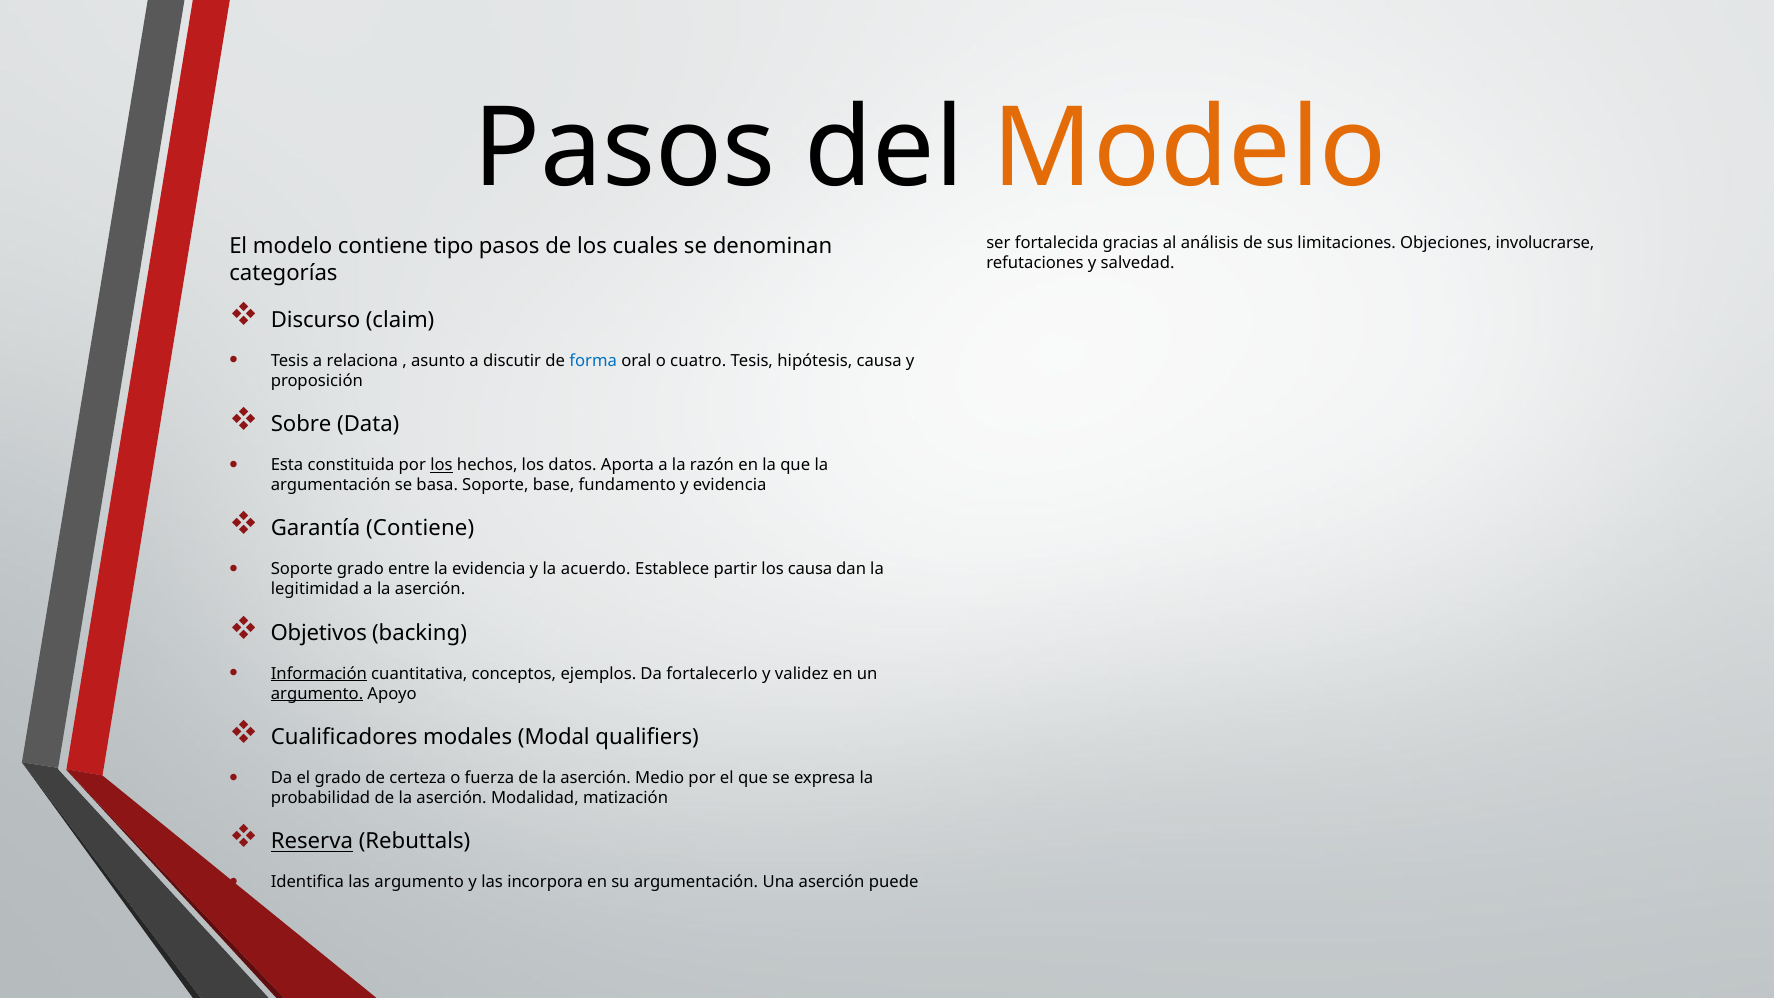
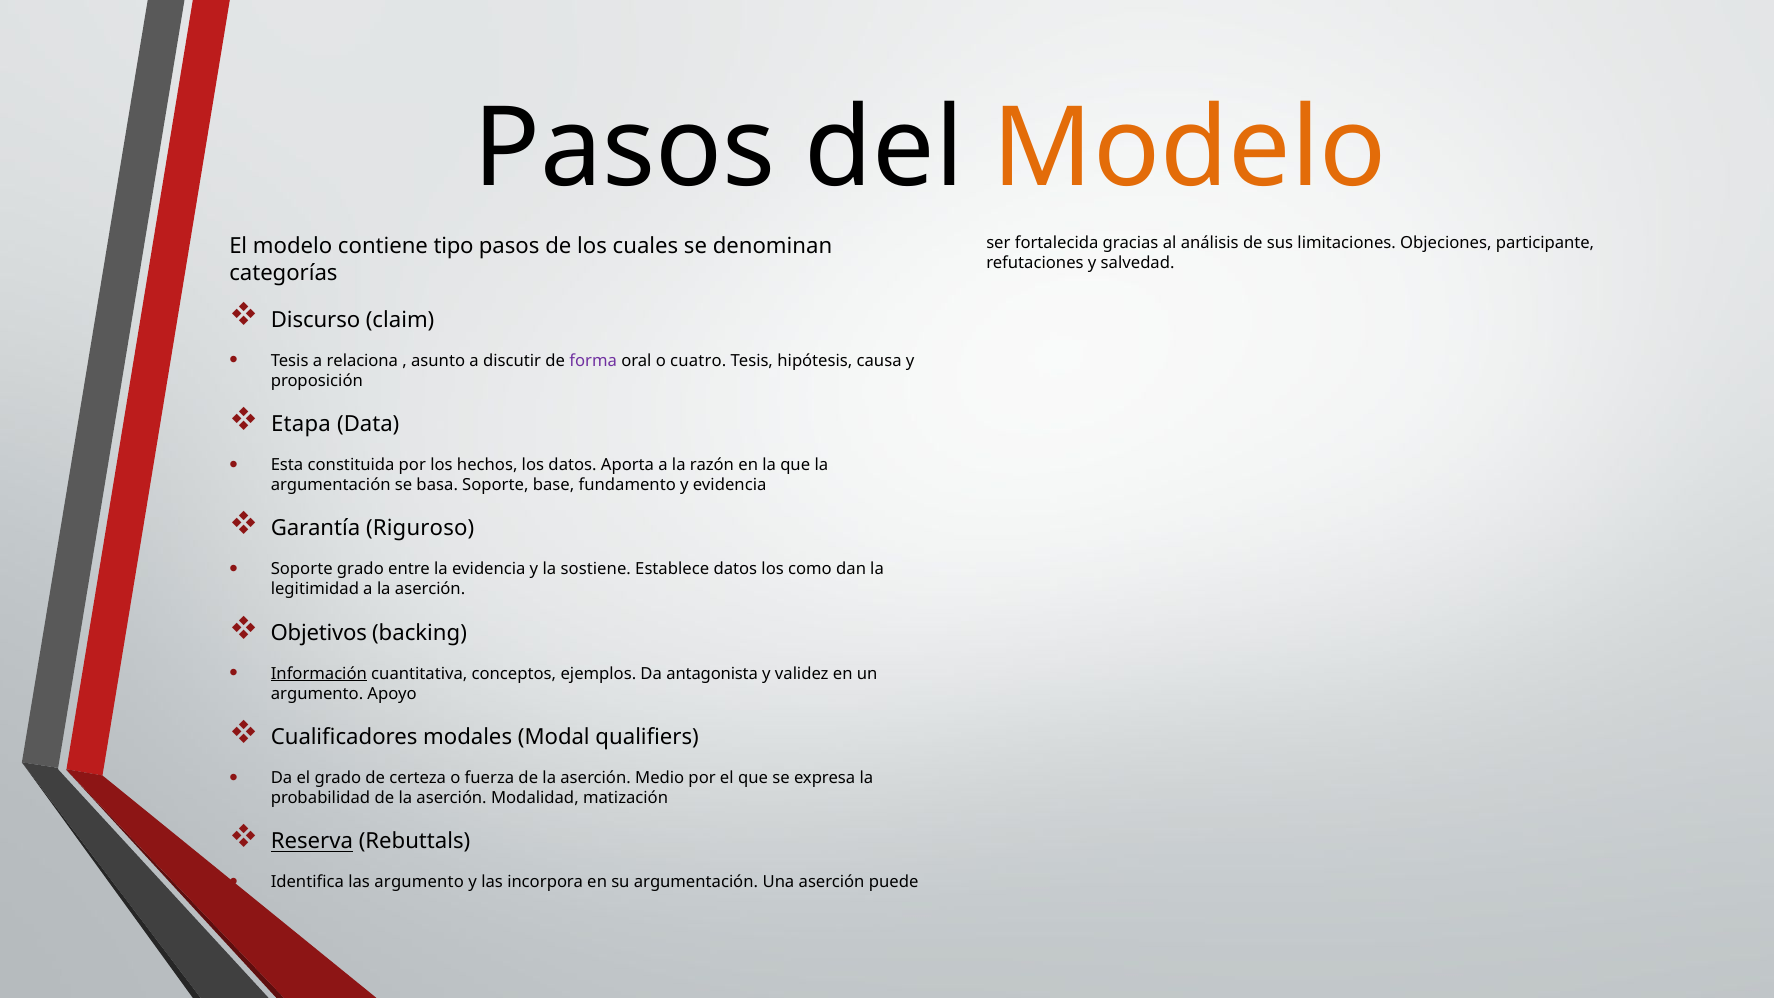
involucrarse: involucrarse -> participante (1545, 243)
forma colour: blue -> purple (593, 360)
Sobre: Sobre -> Etapa (301, 424)
los underline: present -> none (441, 465)
Garantía Contiene: Contiene -> Riguroso (420, 528)
acuerdo: acuerdo -> sostiene (596, 569)
Establece partir: partir -> datos (735, 569)
los causa: causa -> como (810, 569)
fortalecerlo: fortalecerlo -> antagonista (712, 674)
argumento underline: present -> none (317, 694)
